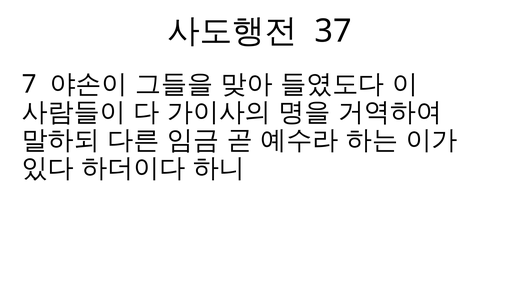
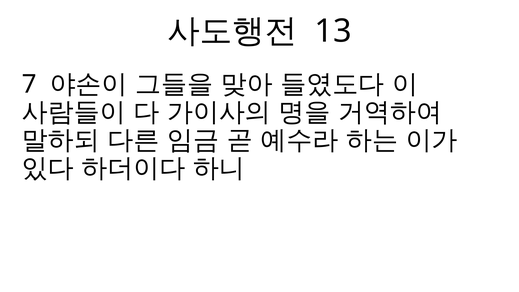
37: 37 -> 13 (333, 31)
